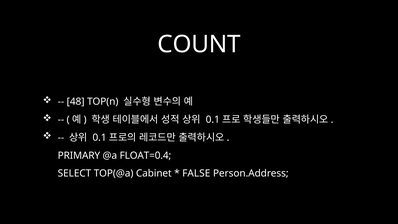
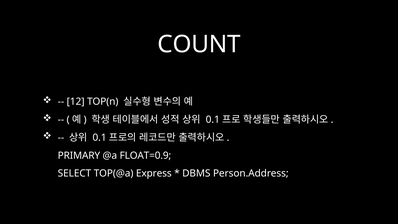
48: 48 -> 12 (76, 102)
FLOAT=0.4: FLOAT=0.4 -> FLOAT=0.9 (145, 155)
Cabinet: Cabinet -> Express (154, 173)
FALSE: FALSE -> DBMS (196, 173)
